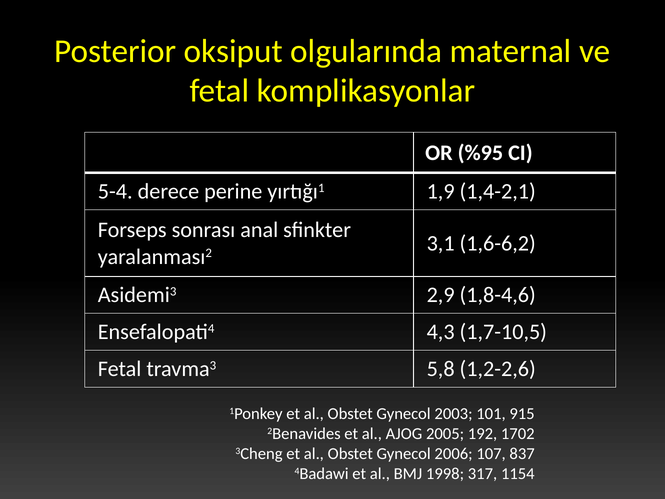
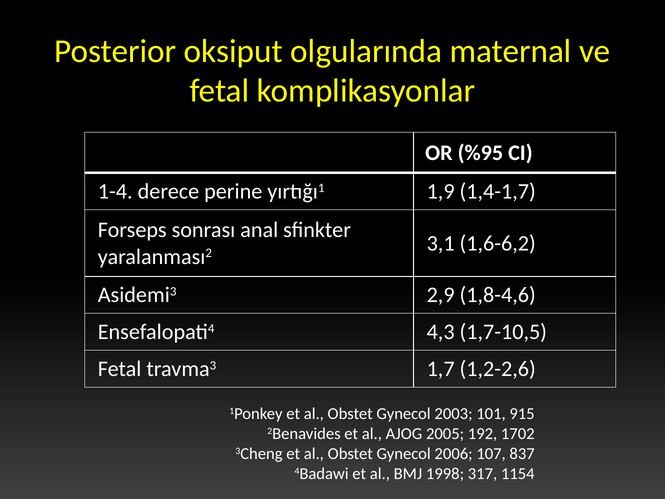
5-4: 5-4 -> 1-4 (115, 191)
1,4-2,1: 1,4-2,1 -> 1,4-1,7 (498, 191)
5,8: 5,8 -> 1,7 (441, 369)
